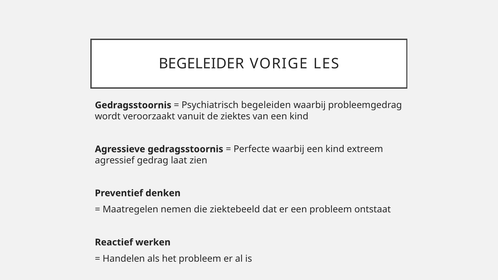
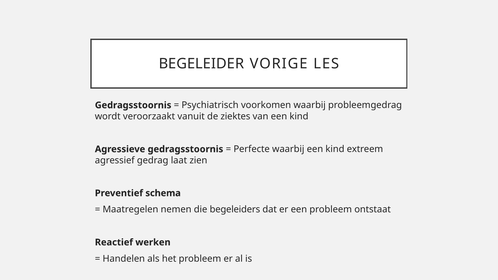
begeleiden: begeleiden -> voorkomen (266, 105)
denken: denken -> schema (163, 193)
ziektebeeld: ziektebeeld -> begeleiders (235, 210)
